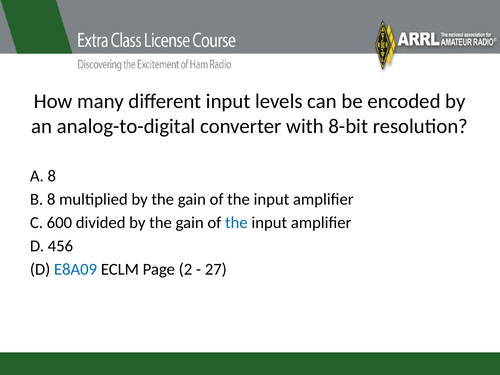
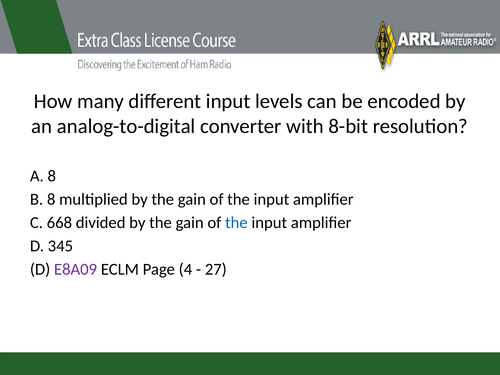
600: 600 -> 668 (59, 223)
456: 456 -> 345 (60, 246)
E8A09 colour: blue -> purple (76, 269)
2: 2 -> 4 (185, 269)
